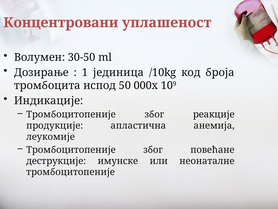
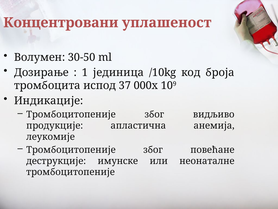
50: 50 -> 37 (125, 85)
реакције: реакције -> видљиво (214, 114)
